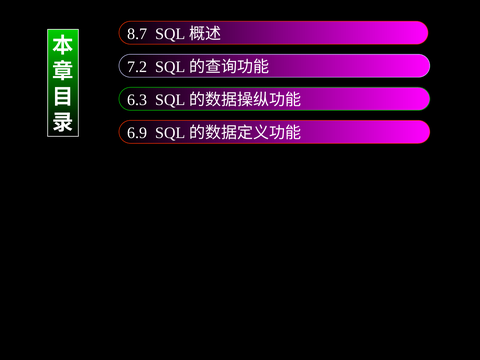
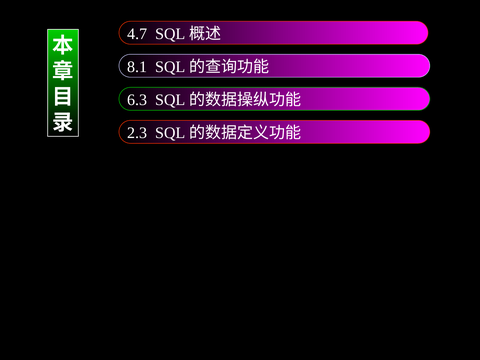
8.7: 8.7 -> 4.7 (137, 34)
7.2: 7.2 -> 8.1 (137, 67)
6.9: 6.9 -> 2.3 (137, 133)
